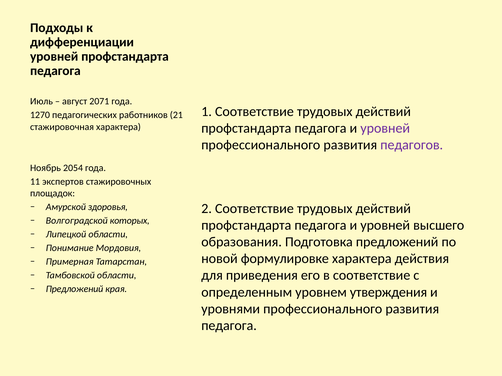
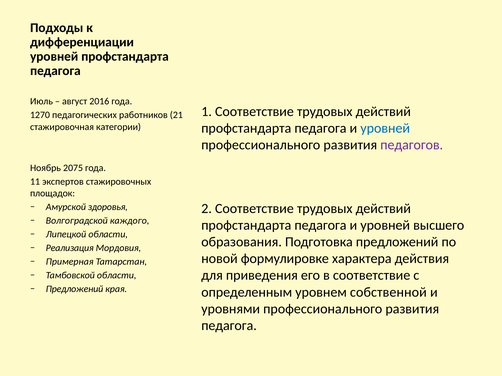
2071: 2071 -> 2016 (99, 102)
уровней colour: purple -> blue (385, 128)
стажировочная характера: характера -> категории (119, 127)
2054: 2054 -> 2075 (73, 168)
которых: которых -> каждого (130, 221)
Понимание: Понимание -> Реализация (70, 248)
утверждения: утверждения -> собственной (388, 292)
